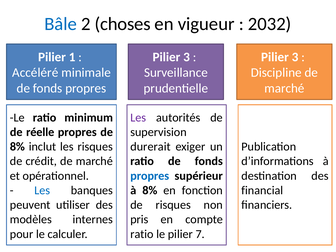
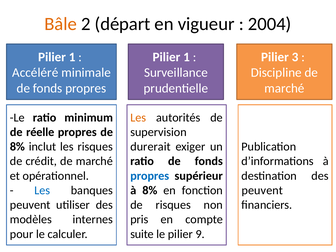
Bâle colour: blue -> orange (61, 24)
choses: choses -> départ (123, 24)
2032: 2032 -> 2004 (270, 24)
3: 3 -> 1 (187, 57)
Les colour: purple -> orange (138, 118)
financial: financial -> peuvent (262, 190)
ratio: ratio -> suite (142, 234)
7: 7 -> 9 (200, 234)
